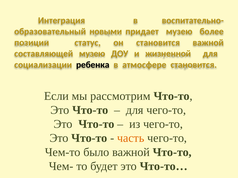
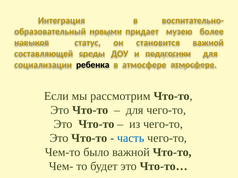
позиции: позиции -> навыков (32, 43)
составляющей музею: музею -> среды (92, 54)
жизненной: жизненной -> педагогики (168, 54)
атмосфере становится: становится -> атмосфере (194, 65)
часть colour: orange -> blue (131, 138)
